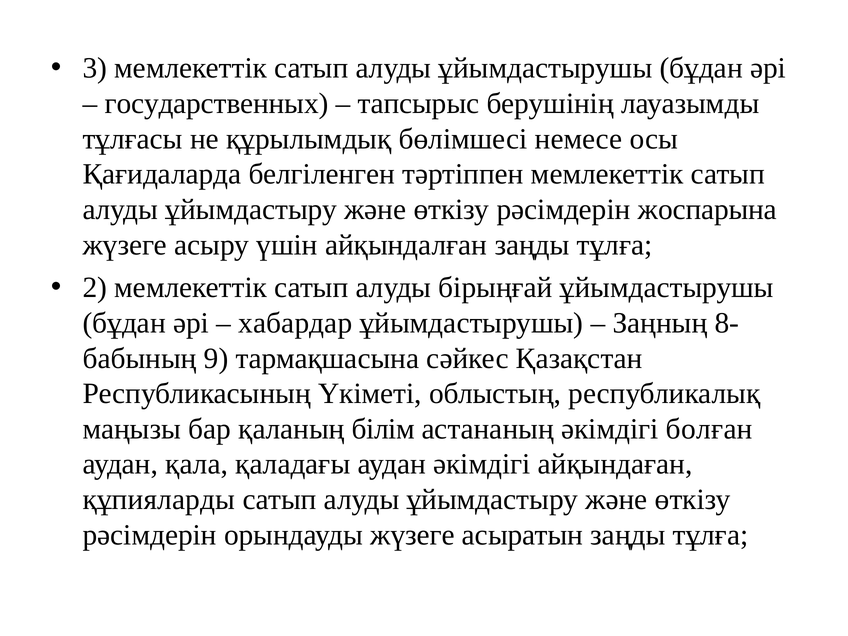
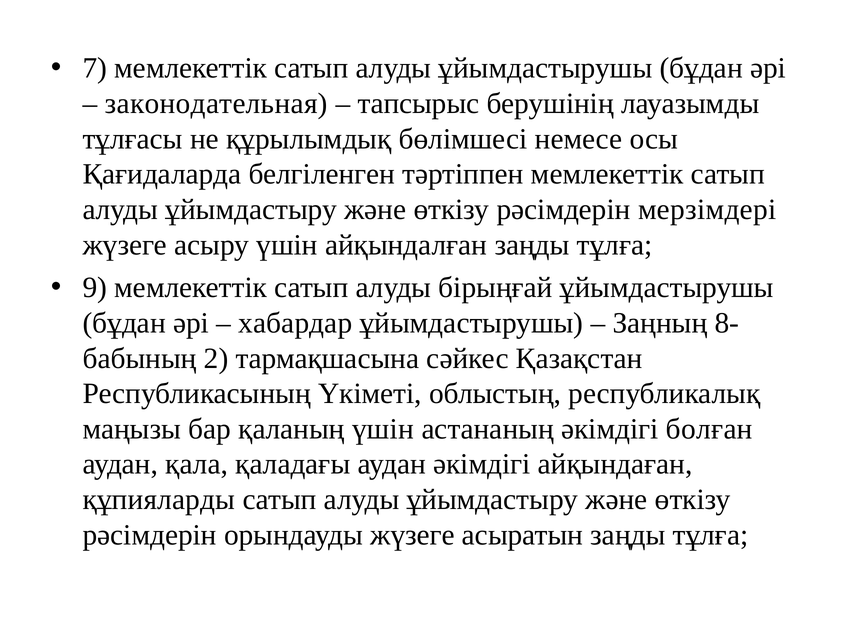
3: 3 -> 7 (95, 68)
государственных: государственных -> законодательная (216, 103)
жоспарына: жоспарына -> мерзімдері (707, 209)
2: 2 -> 9 (95, 288)
9: 9 -> 2 (216, 358)
қаланың білім: білім -> үшін (383, 429)
